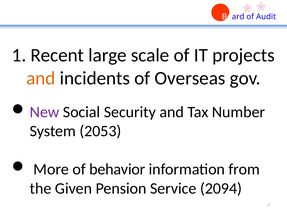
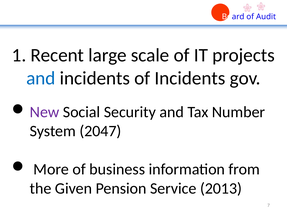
and colour: orange -> blue (41, 78)
of Overseas: Overseas -> Incidents (190, 78)
2053: 2053 -> 2047 (100, 131)
behavior: behavior -> business (117, 169)
2094: 2094 -> 2013 (221, 189)
